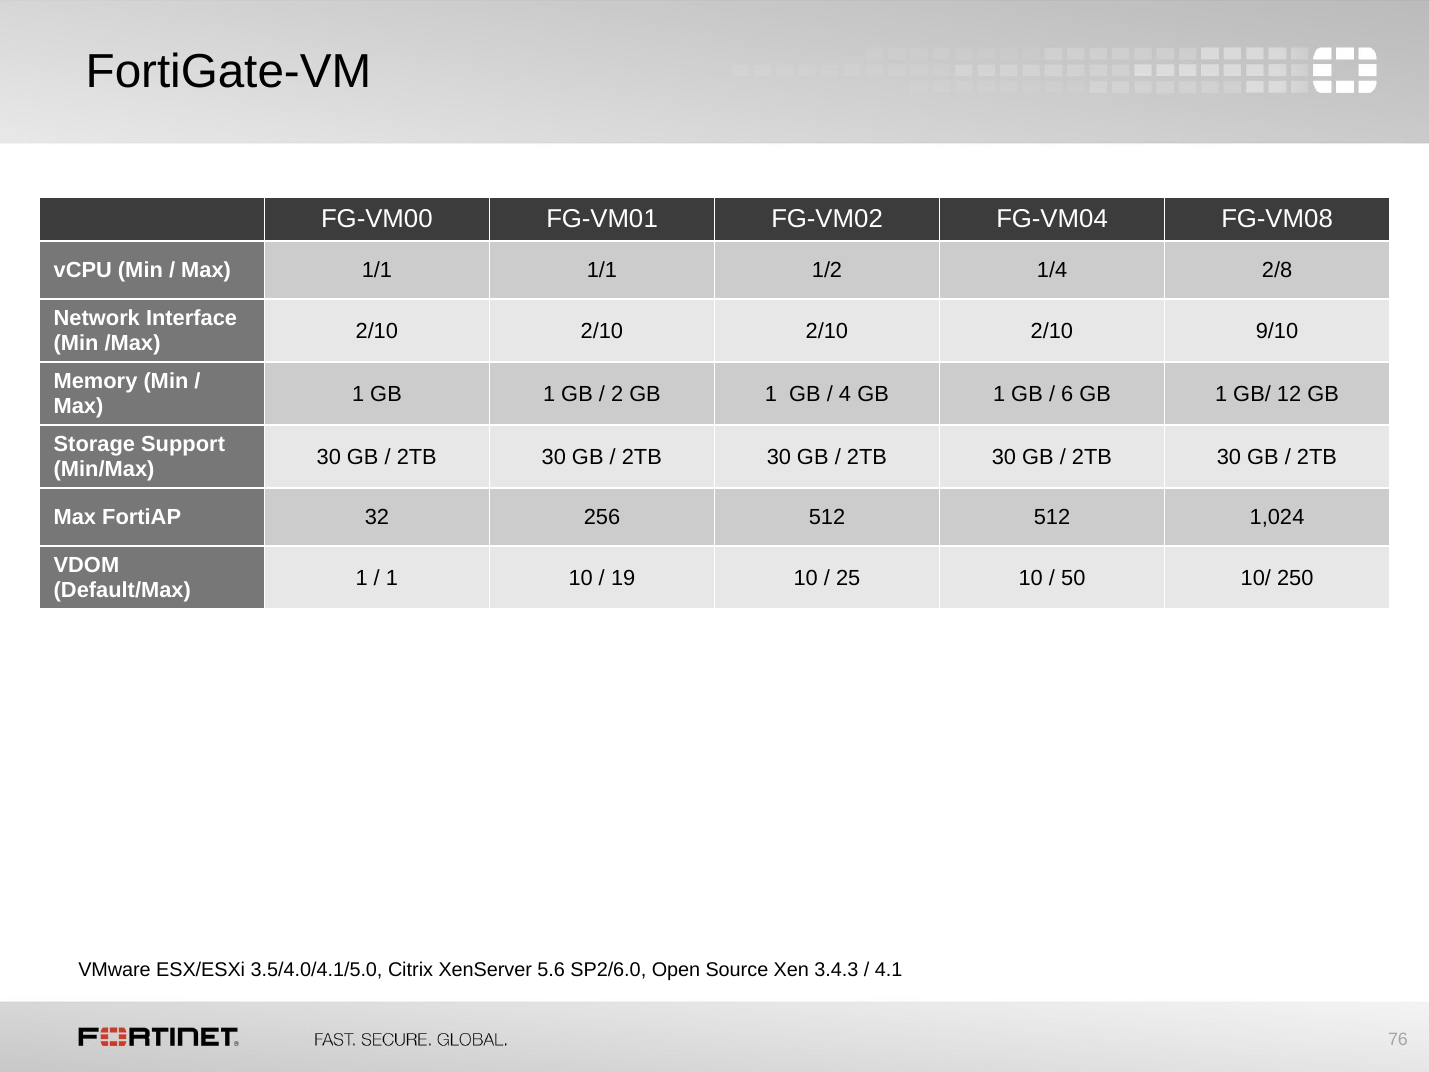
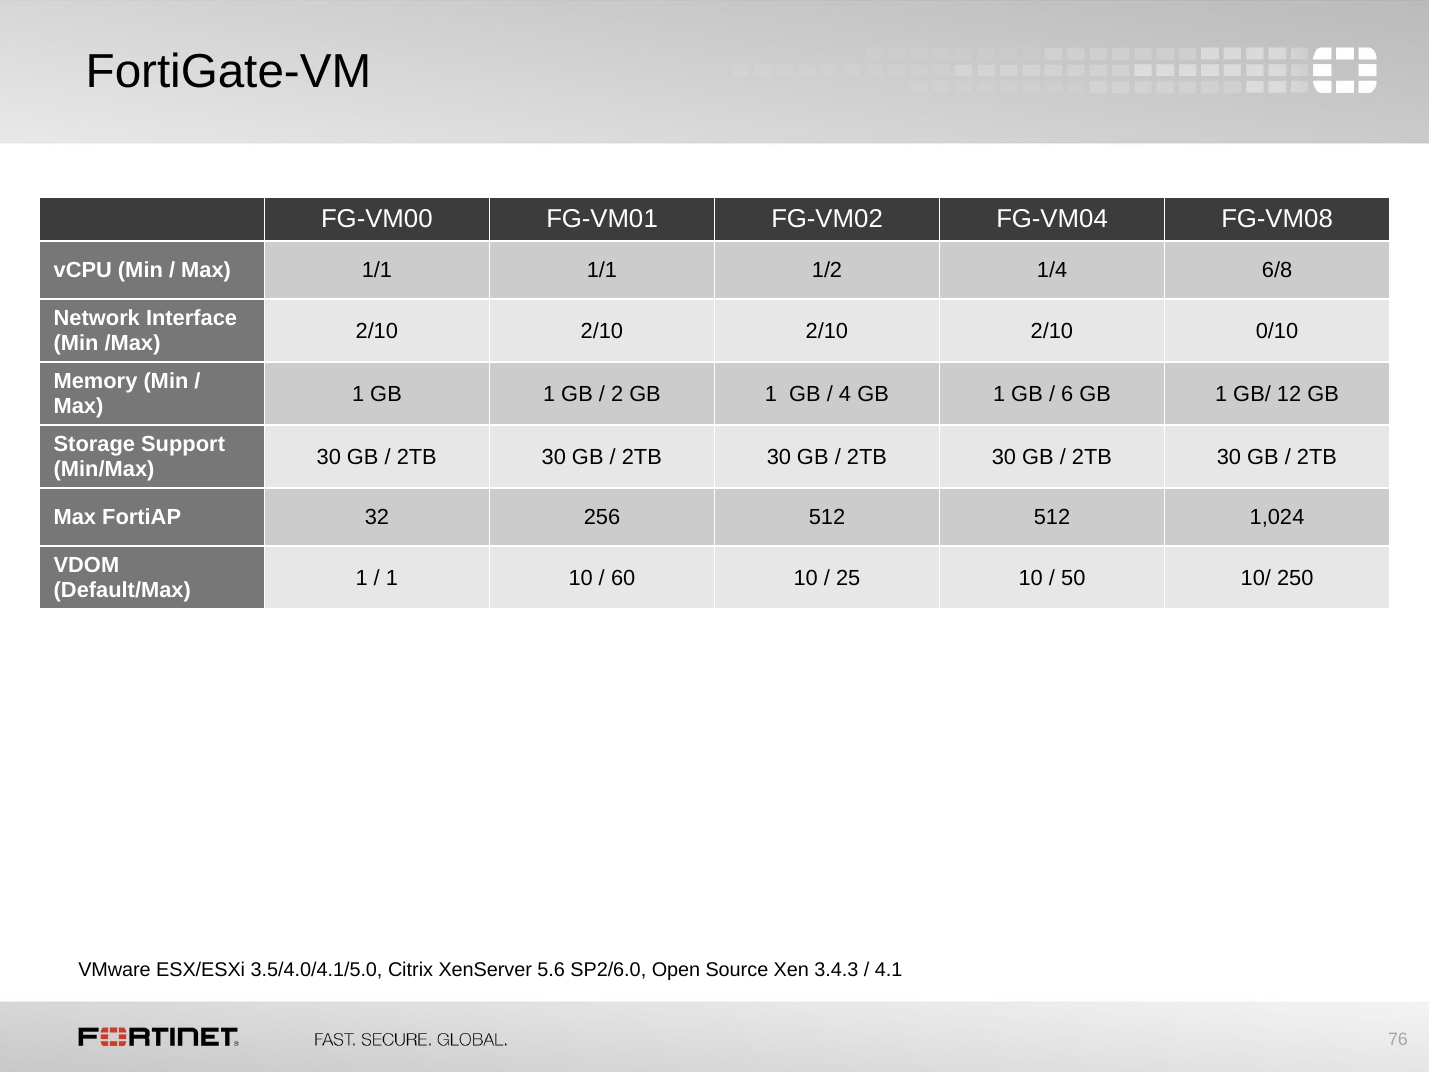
2/8: 2/8 -> 6/8 (1277, 270)
9/10: 9/10 -> 0/10 (1277, 331)
19: 19 -> 60 (623, 578)
